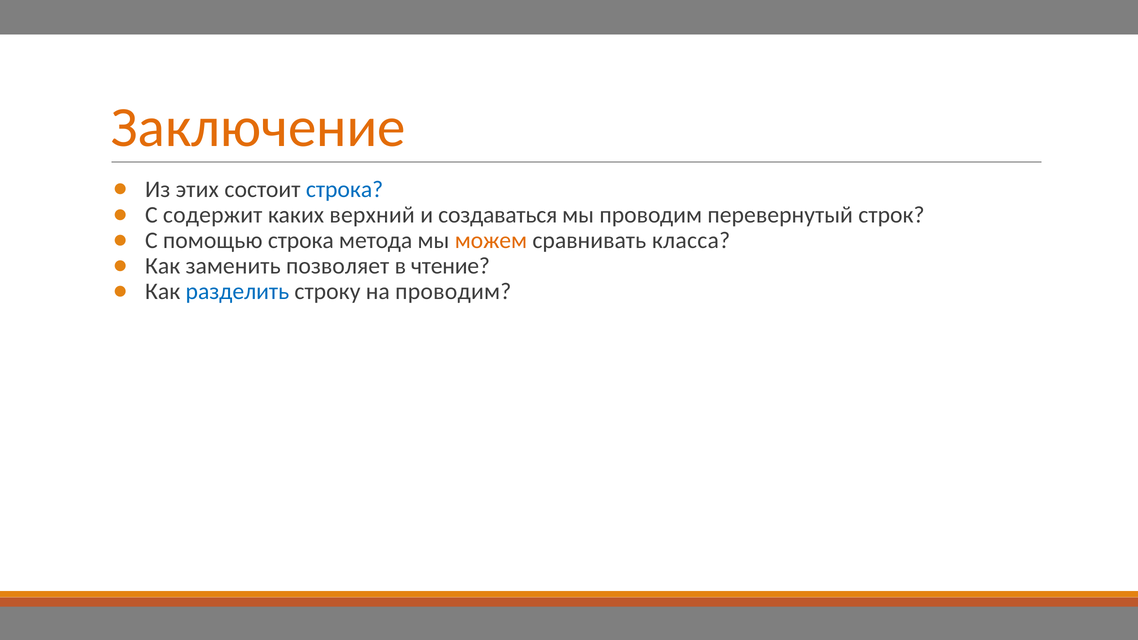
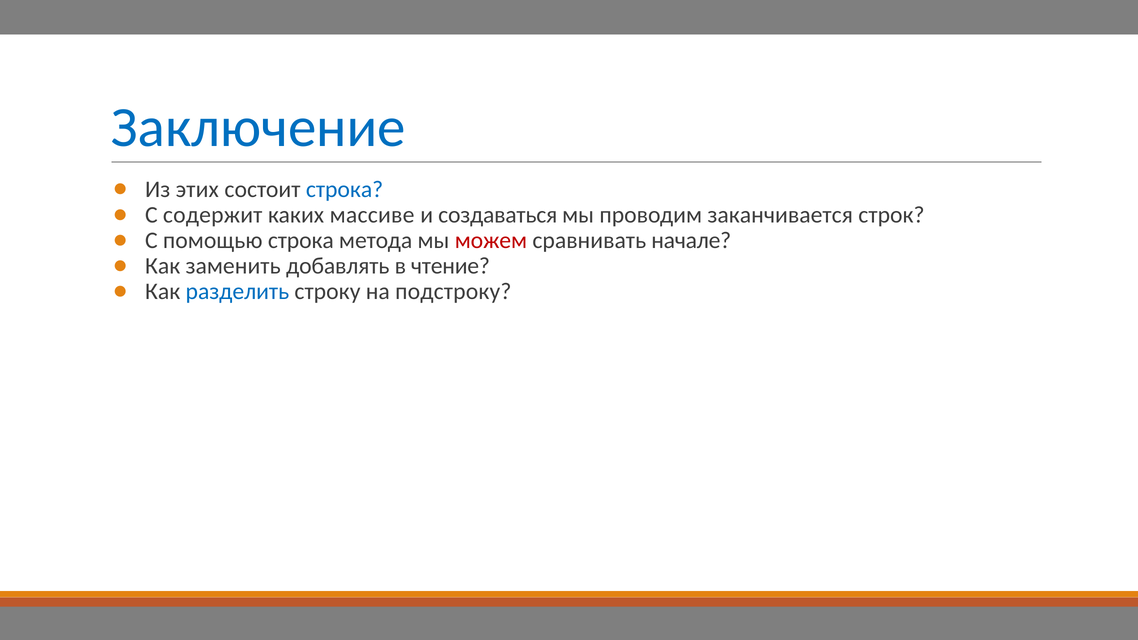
Заключение colour: orange -> blue (258, 127)
верхний: верхний -> массиве (372, 215)
перевернутый: перевернутый -> заканчивается (780, 215)
можем colour: orange -> red (491, 240)
класса: класса -> начале (691, 240)
позволяет: позволяет -> добавлять (338, 266)
на проводим: проводим -> подстроку (453, 292)
